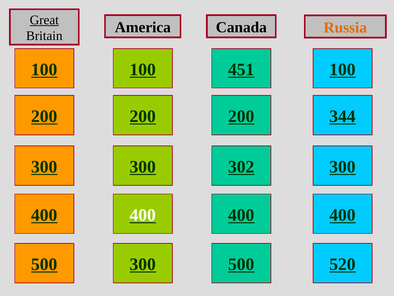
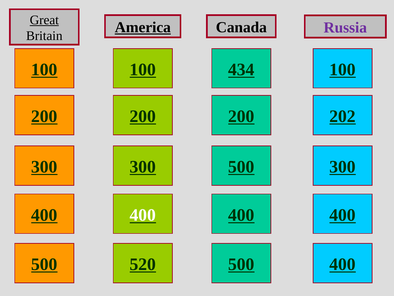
America underline: none -> present (143, 27)
Russia colour: orange -> purple (345, 28)
451: 451 -> 434 (241, 69)
344: 344 -> 202 (343, 116)
300 302: 302 -> 500 (241, 167)
500 300: 300 -> 520 (143, 264)
500 520: 520 -> 400 (343, 264)
